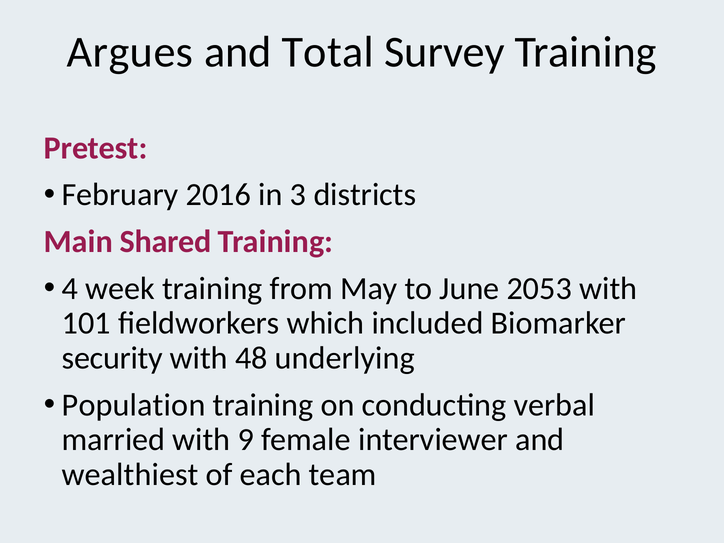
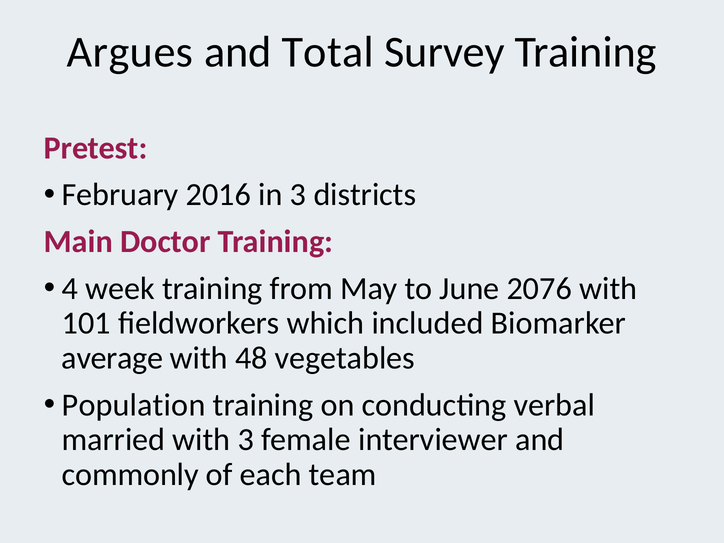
Shared: Shared -> Doctor (165, 242)
2053: 2053 -> 2076 (539, 289)
security: security -> average (112, 358)
underlying: underlying -> vegetables (345, 358)
with 9: 9 -> 3 (246, 440)
wealthiest: wealthiest -> commonly (130, 474)
